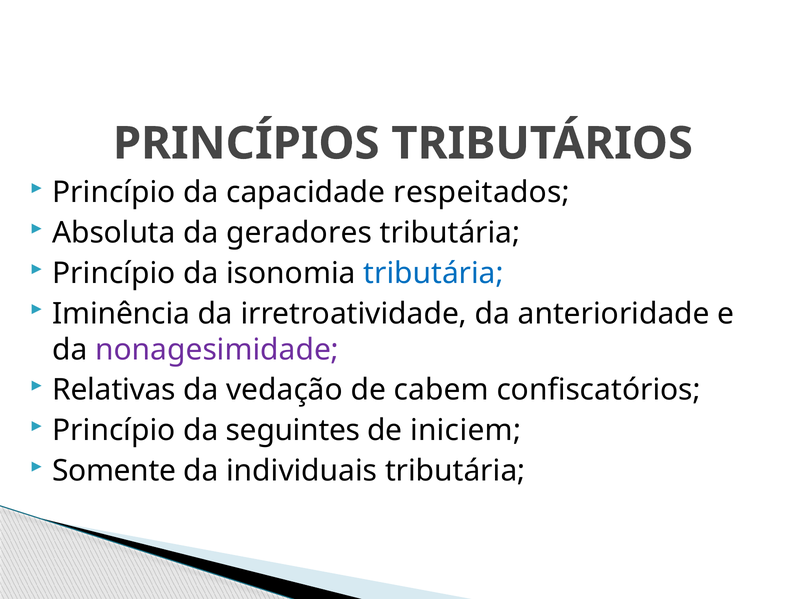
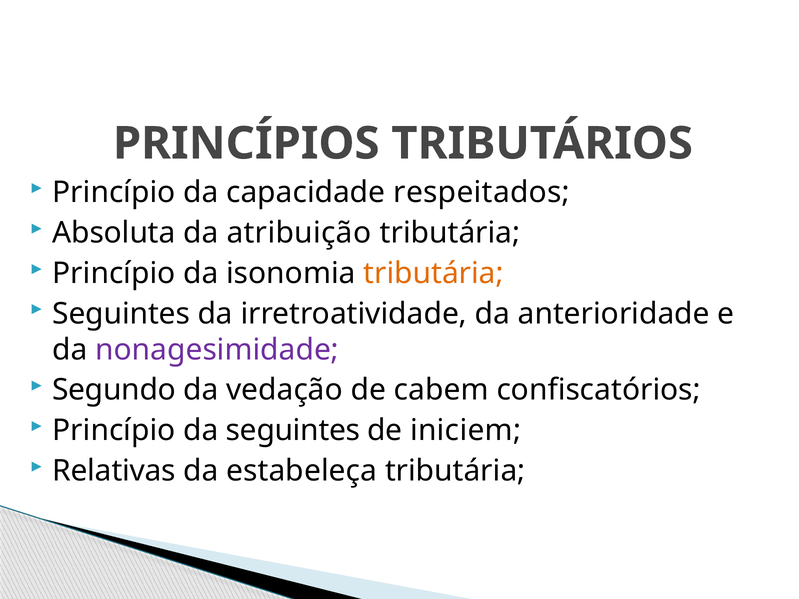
geradores: geradores -> atribuição (299, 233)
tributária colour: blue -> orange (434, 273)
Iminência: Iminência -> Seguintes (121, 314)
Relativas: Relativas -> Segundo (114, 390)
Somente: Somente -> Relativas (114, 471)
individuais: individuais -> estabeleça (302, 471)
